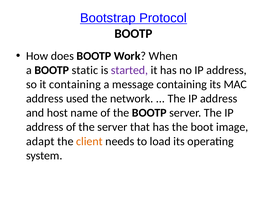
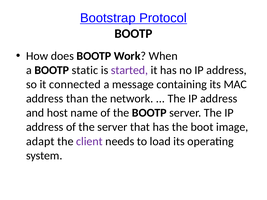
it containing: containing -> connected (75, 84)
used: used -> than (77, 99)
client colour: orange -> purple (89, 141)
